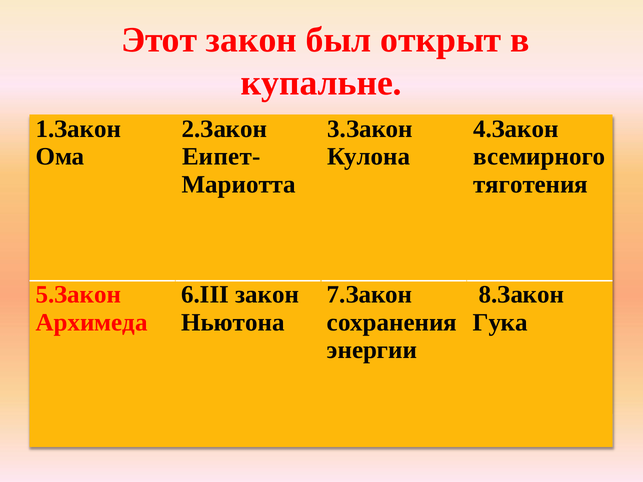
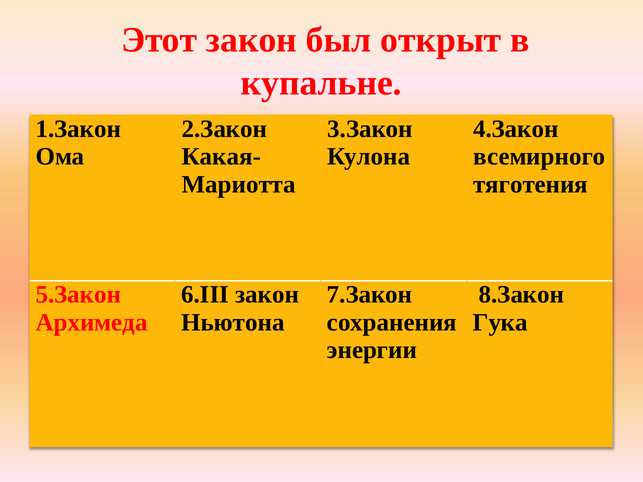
Еипет-: Еипет- -> Какая- (221, 157)
